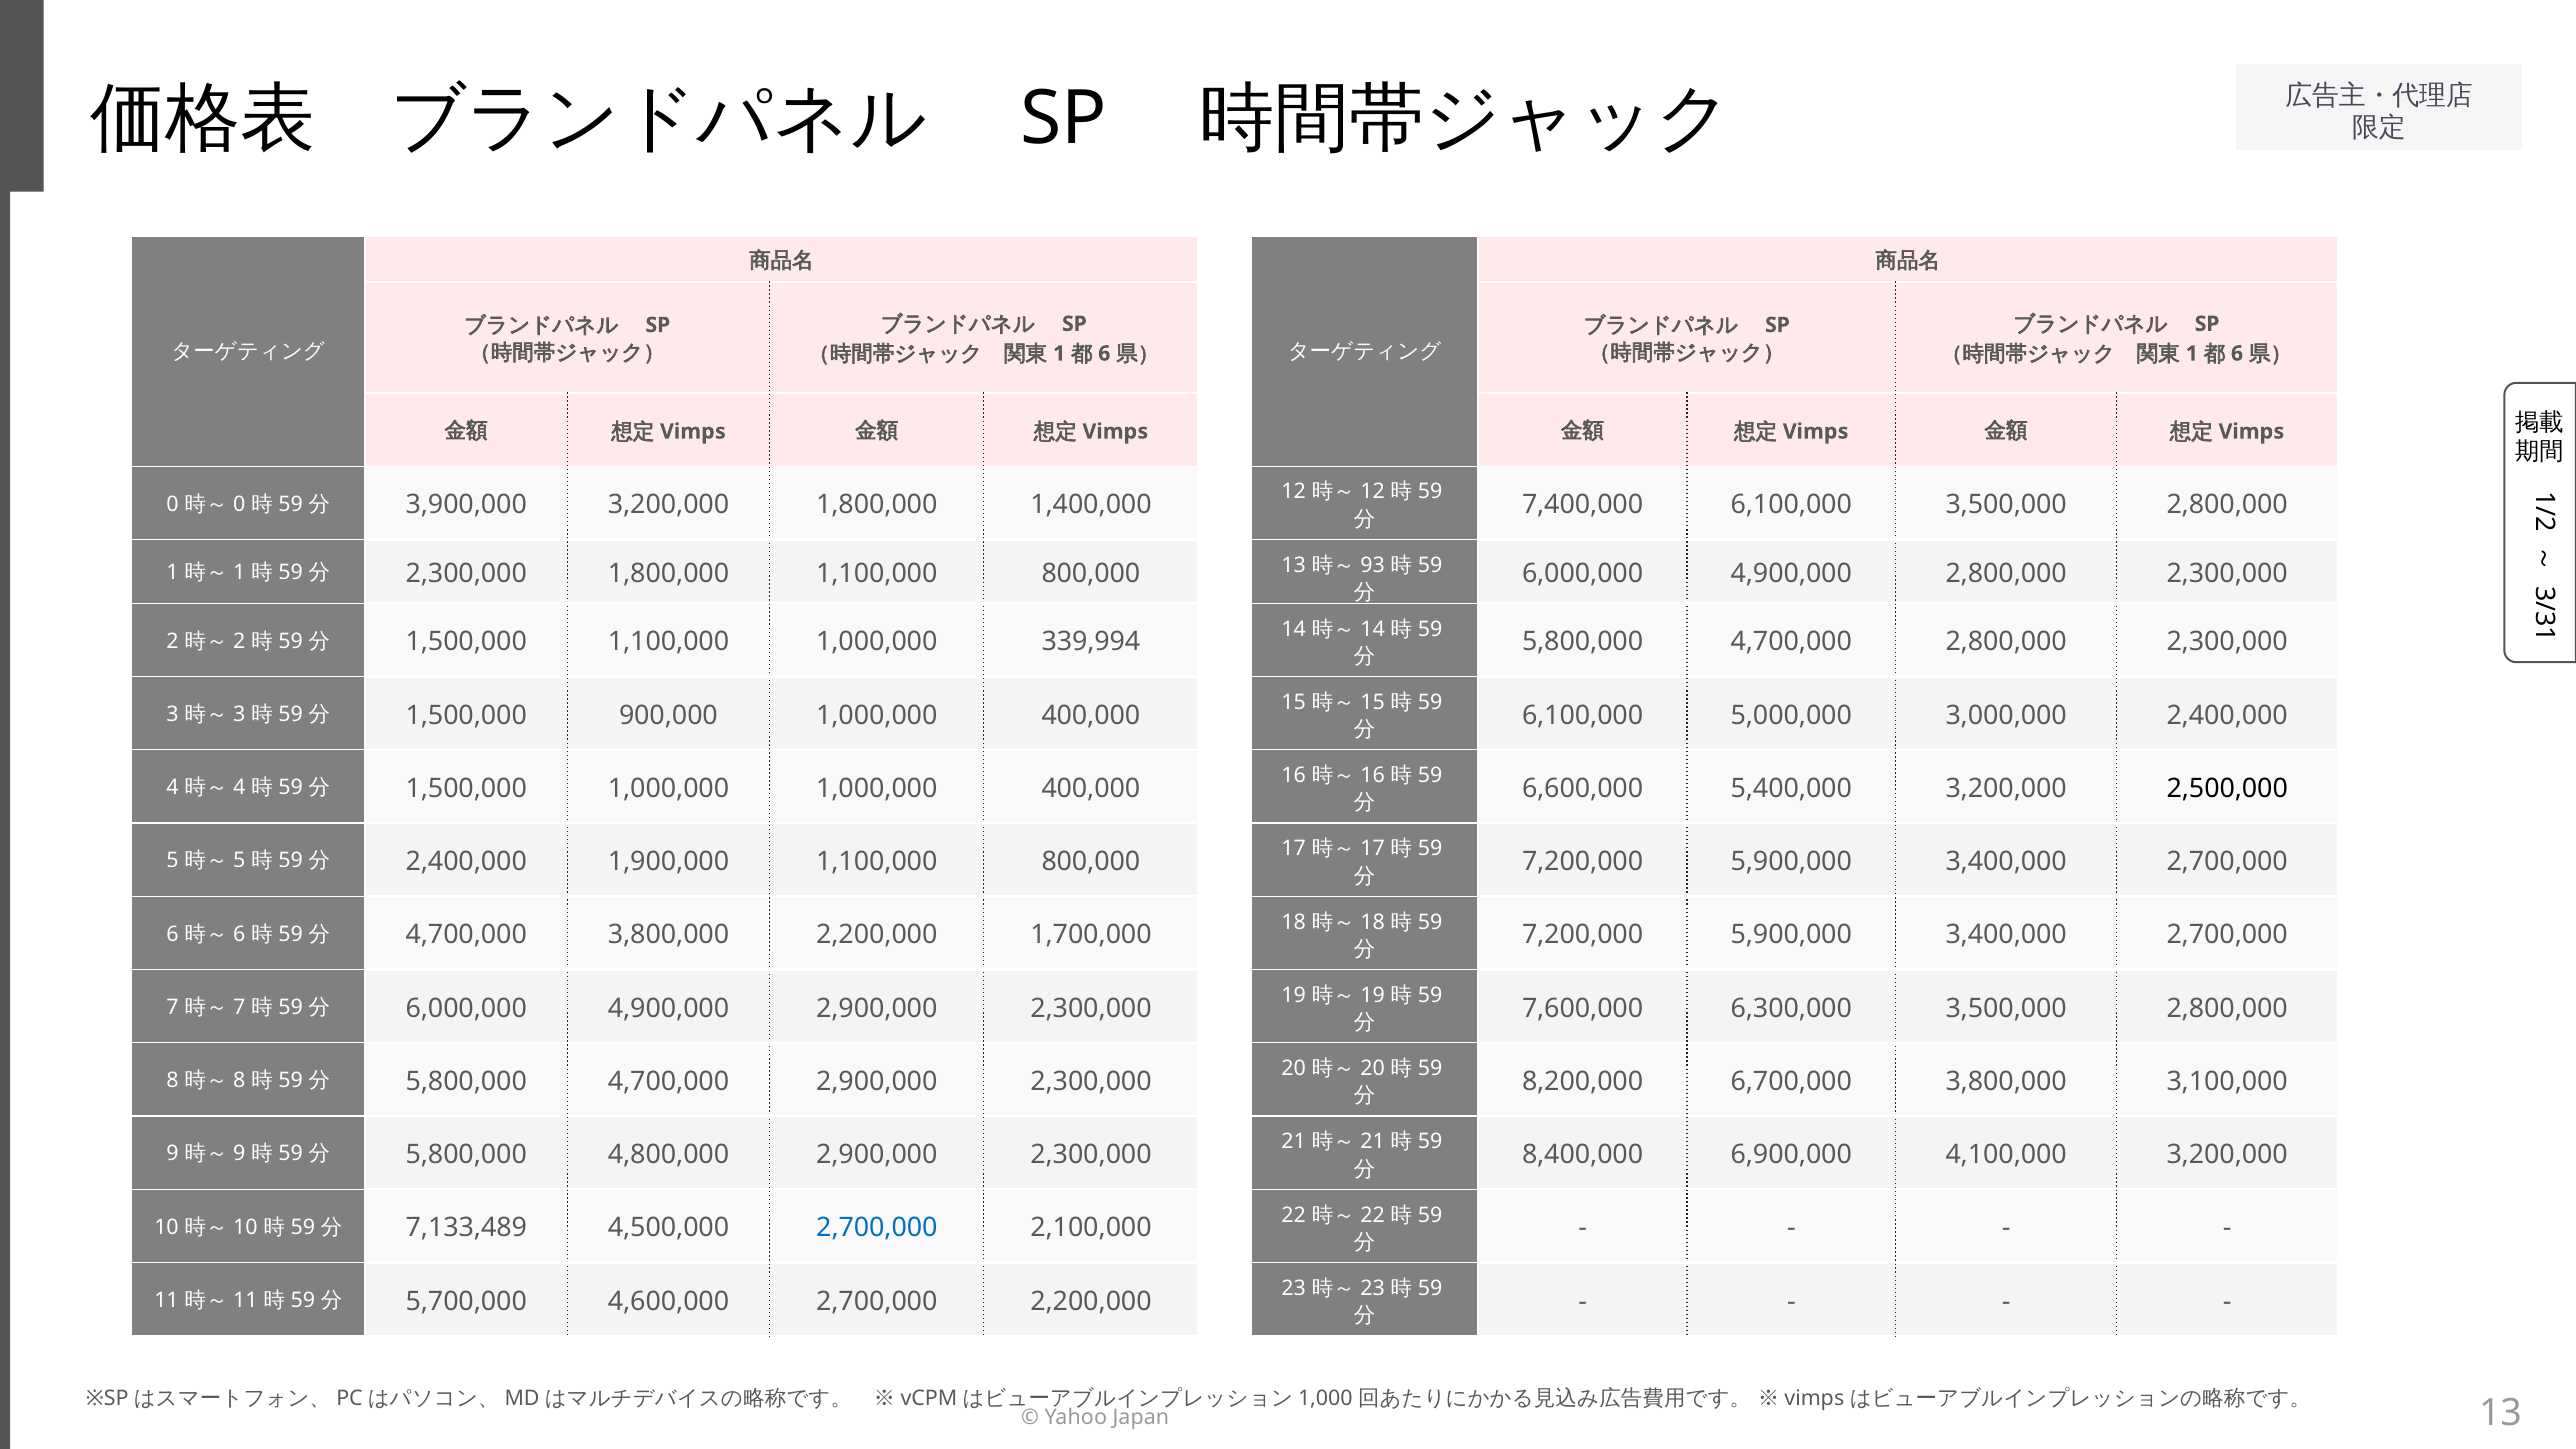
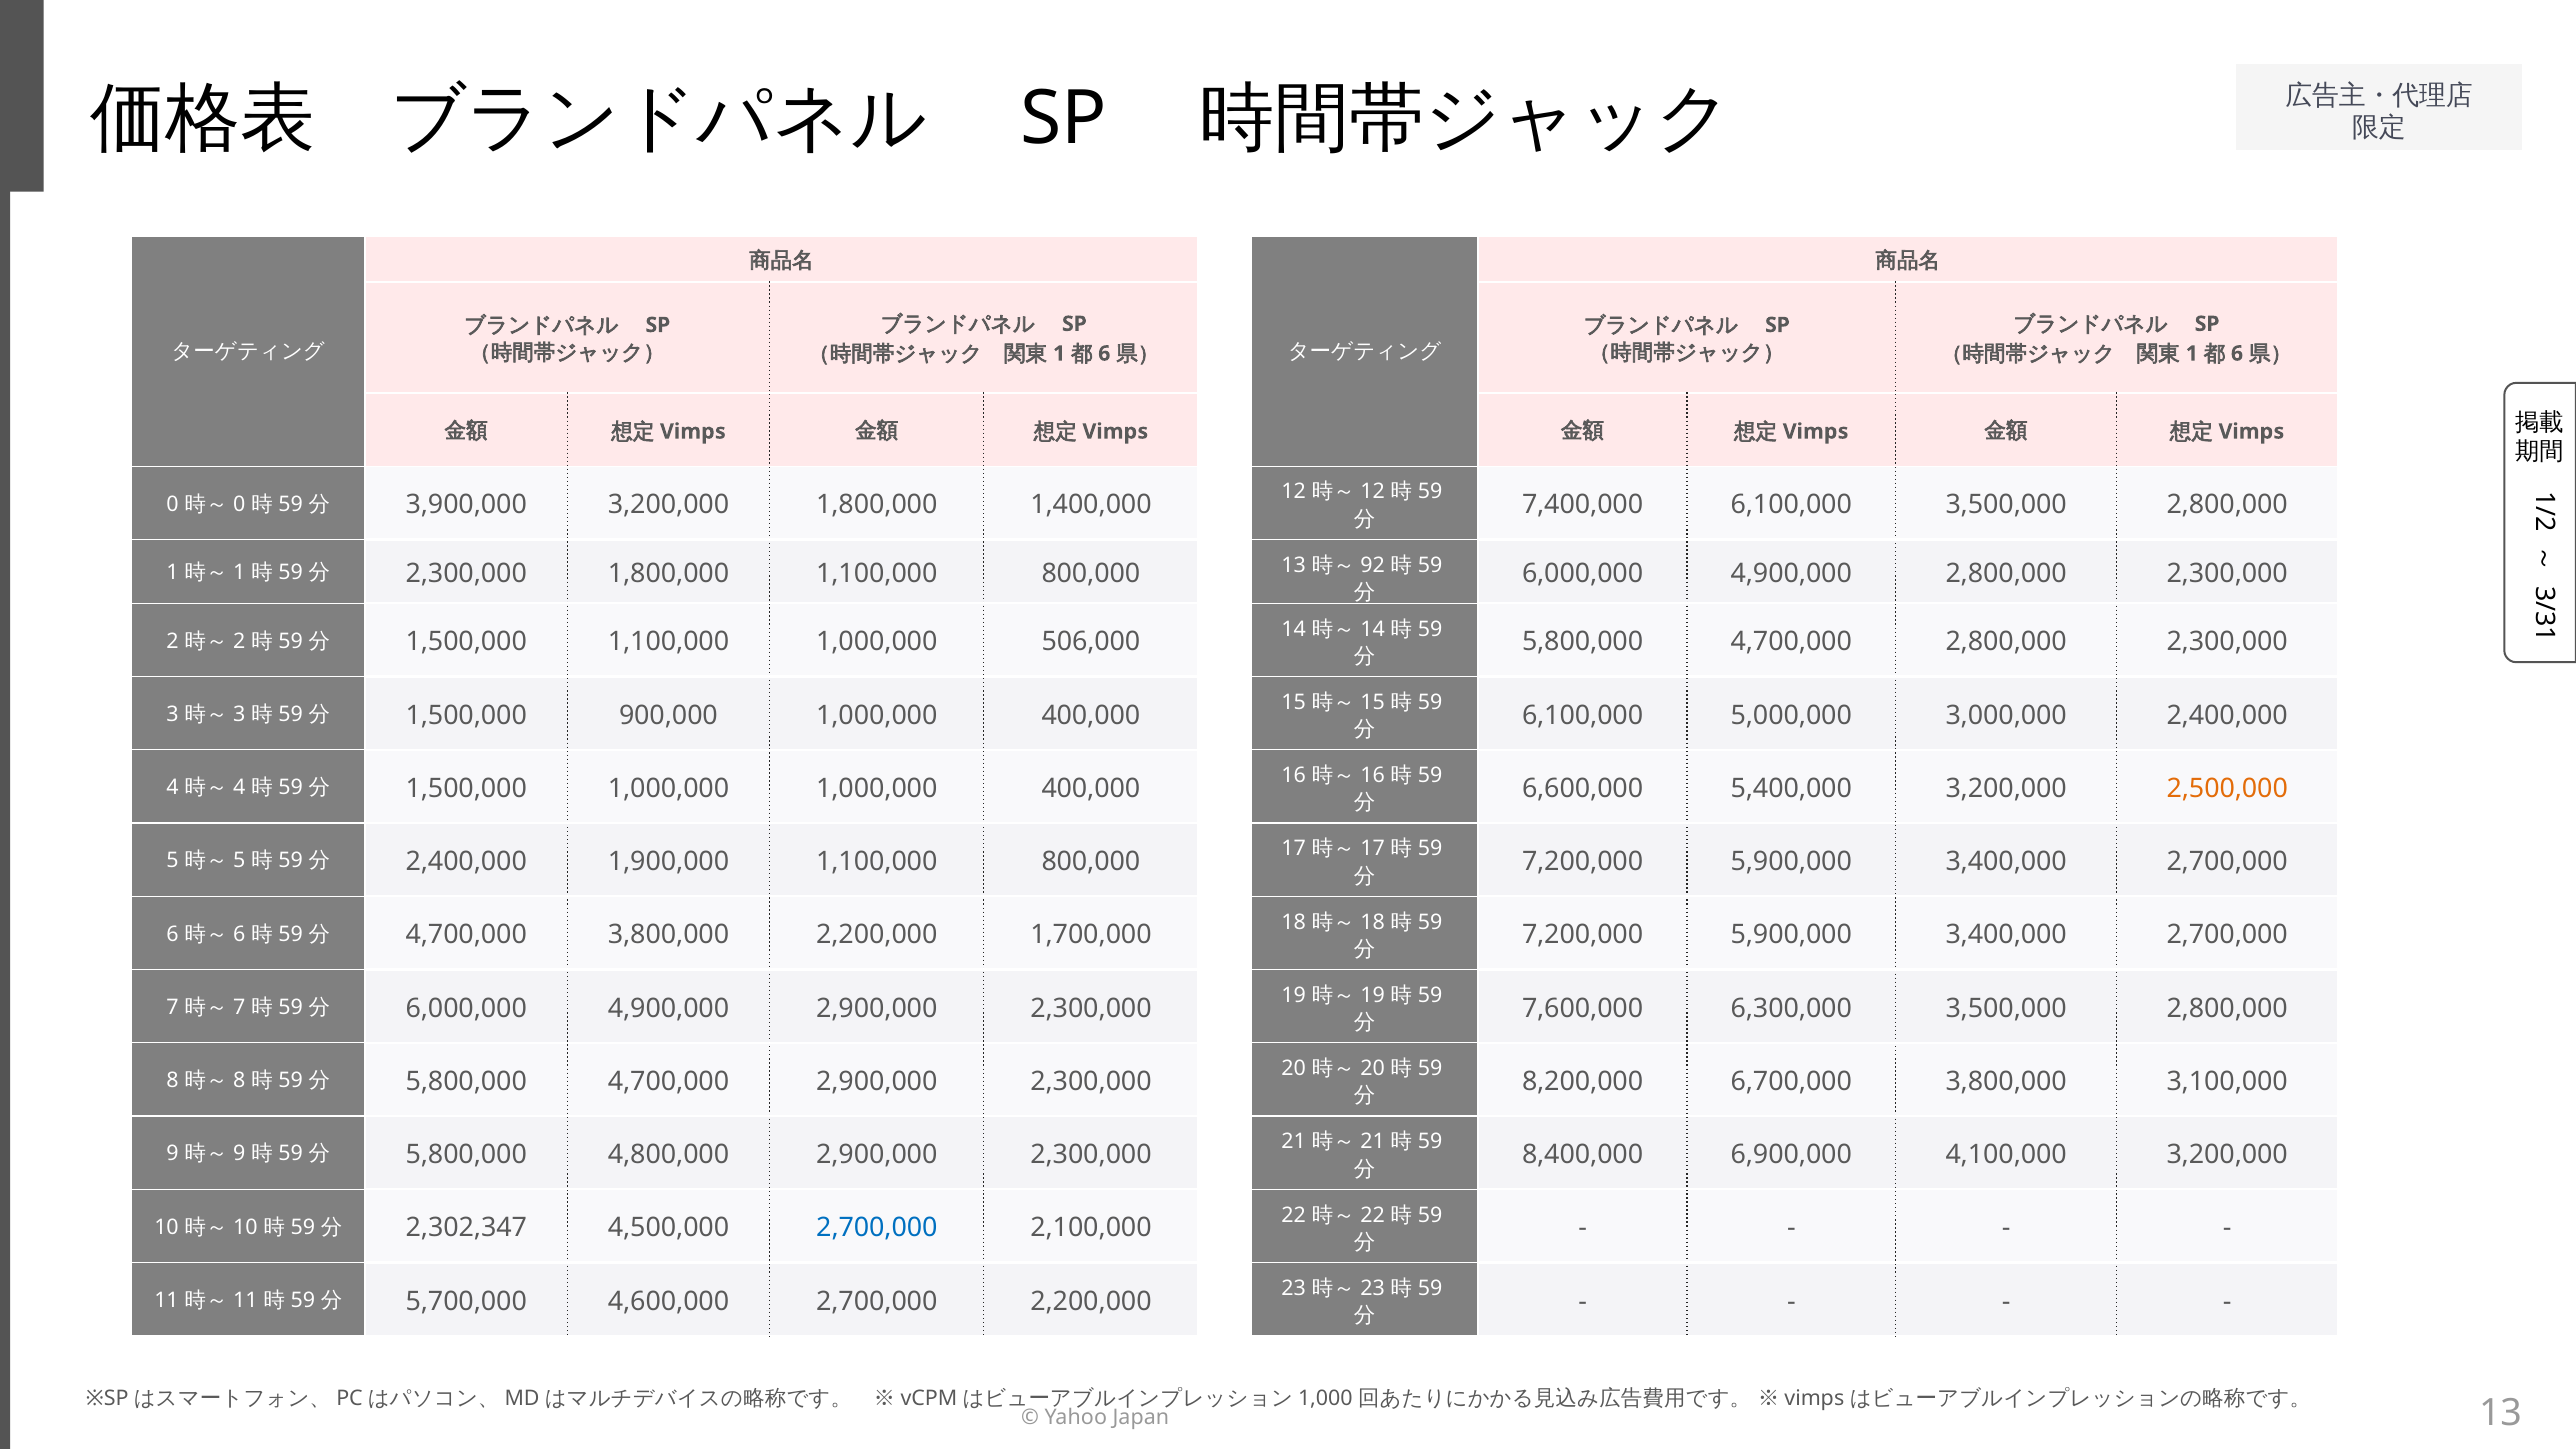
93: 93 -> 92 (1373, 565)
339,994: 339,994 -> 506,000 (1091, 642)
2,500,000 colour: black -> orange (2227, 789)
7,133,489: 7,133,489 -> 2,302,347 (466, 1228)
